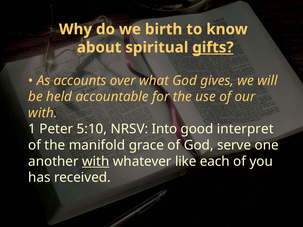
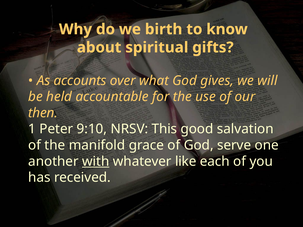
gifts underline: present -> none (213, 47)
with: with -> then (43, 113)
5:10: 5:10 -> 9:10 (92, 129)
Into: Into -> This (164, 129)
interpret: interpret -> salvation (245, 129)
